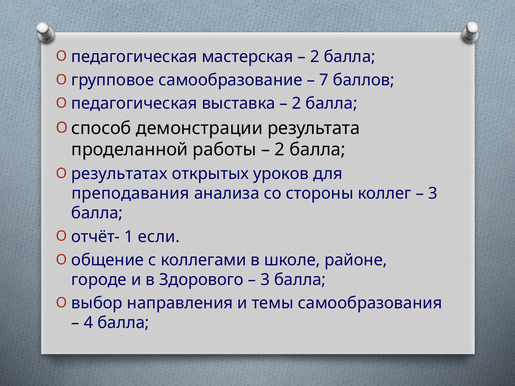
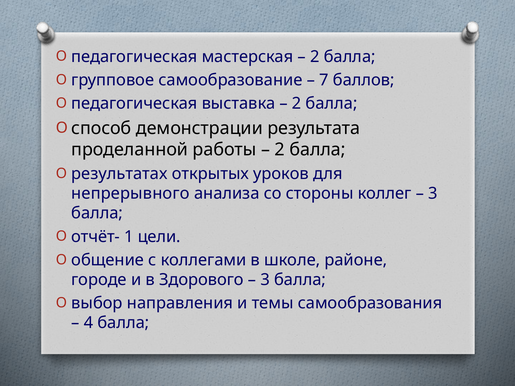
преподавания: преподавания -> непрерывного (130, 194)
если: если -> цели (159, 237)
